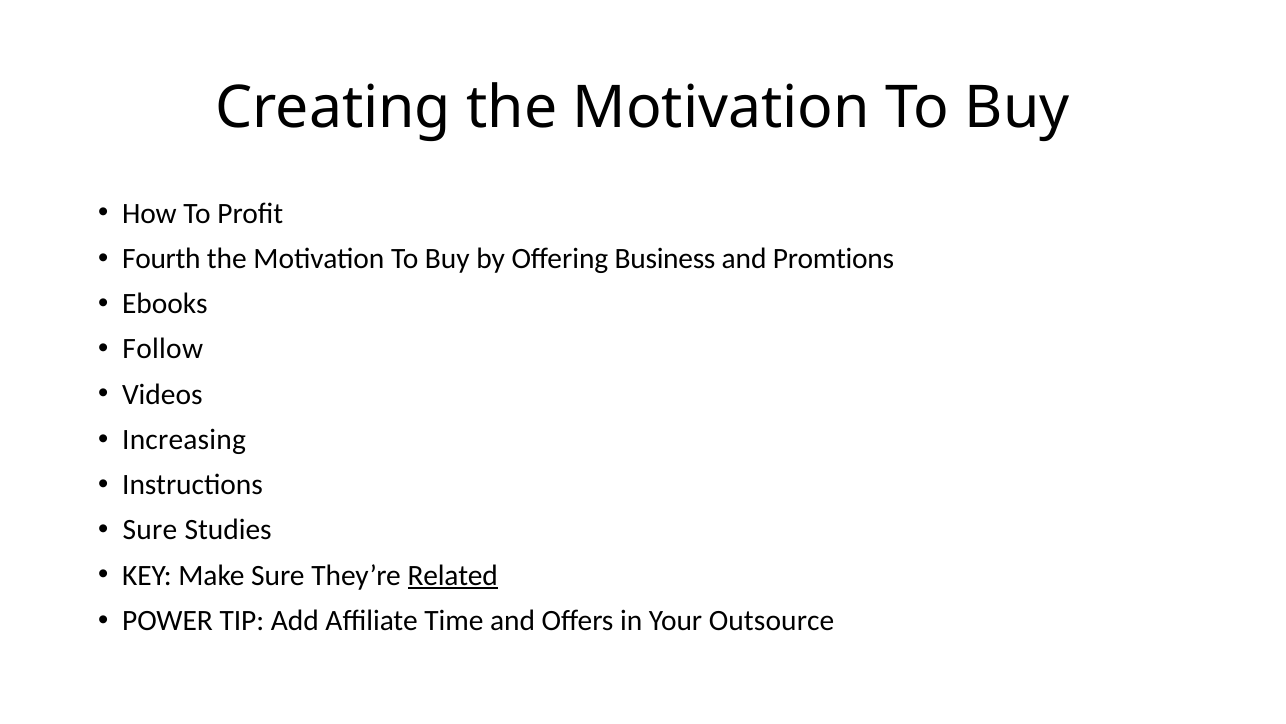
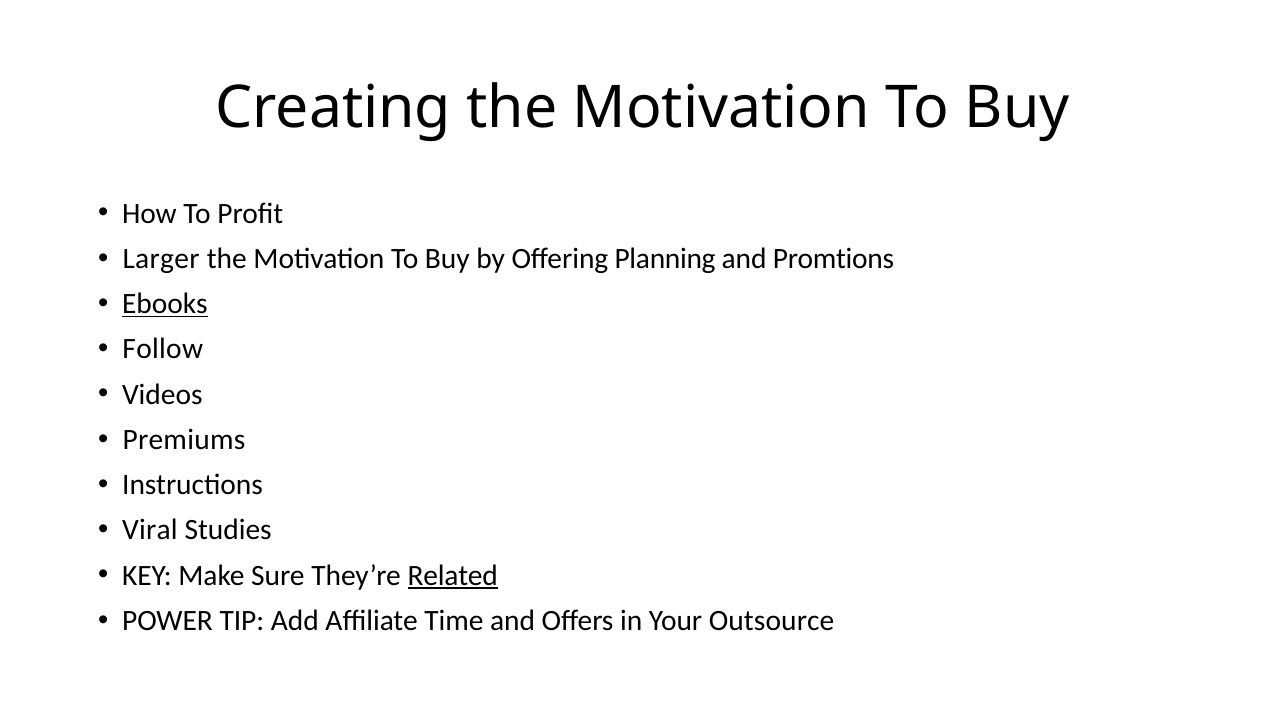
Fourth: Fourth -> Larger (161, 258)
Business: Business -> Planning (665, 258)
Ebooks underline: none -> present (165, 304)
Increasing: Increasing -> Premiums (184, 439)
Sure: Sure -> Viral (150, 530)
